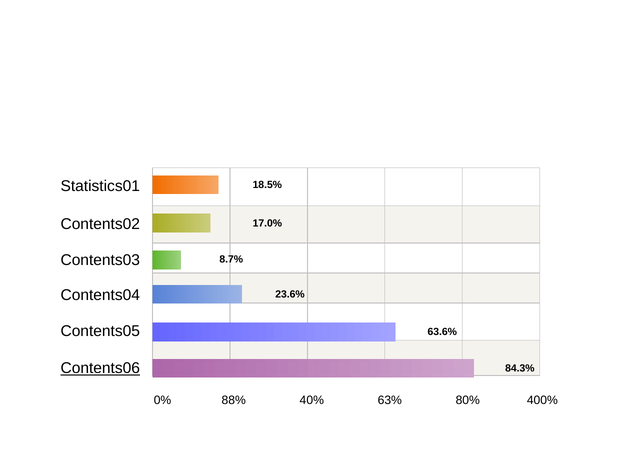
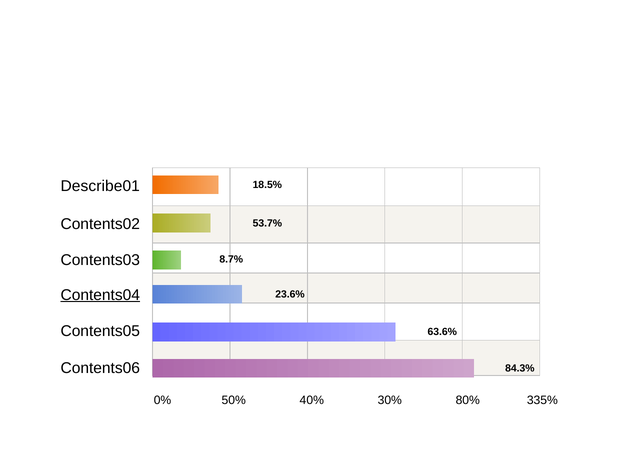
Statistics01: Statistics01 -> Describe01 (100, 186)
17.0%: 17.0% -> 53.7% (267, 223)
Contents04 underline: none -> present (100, 295)
Contents06 underline: present -> none (100, 368)
88%: 88% -> 50% (234, 400)
63%: 63% -> 30% (390, 400)
400%: 400% -> 335% (542, 400)
